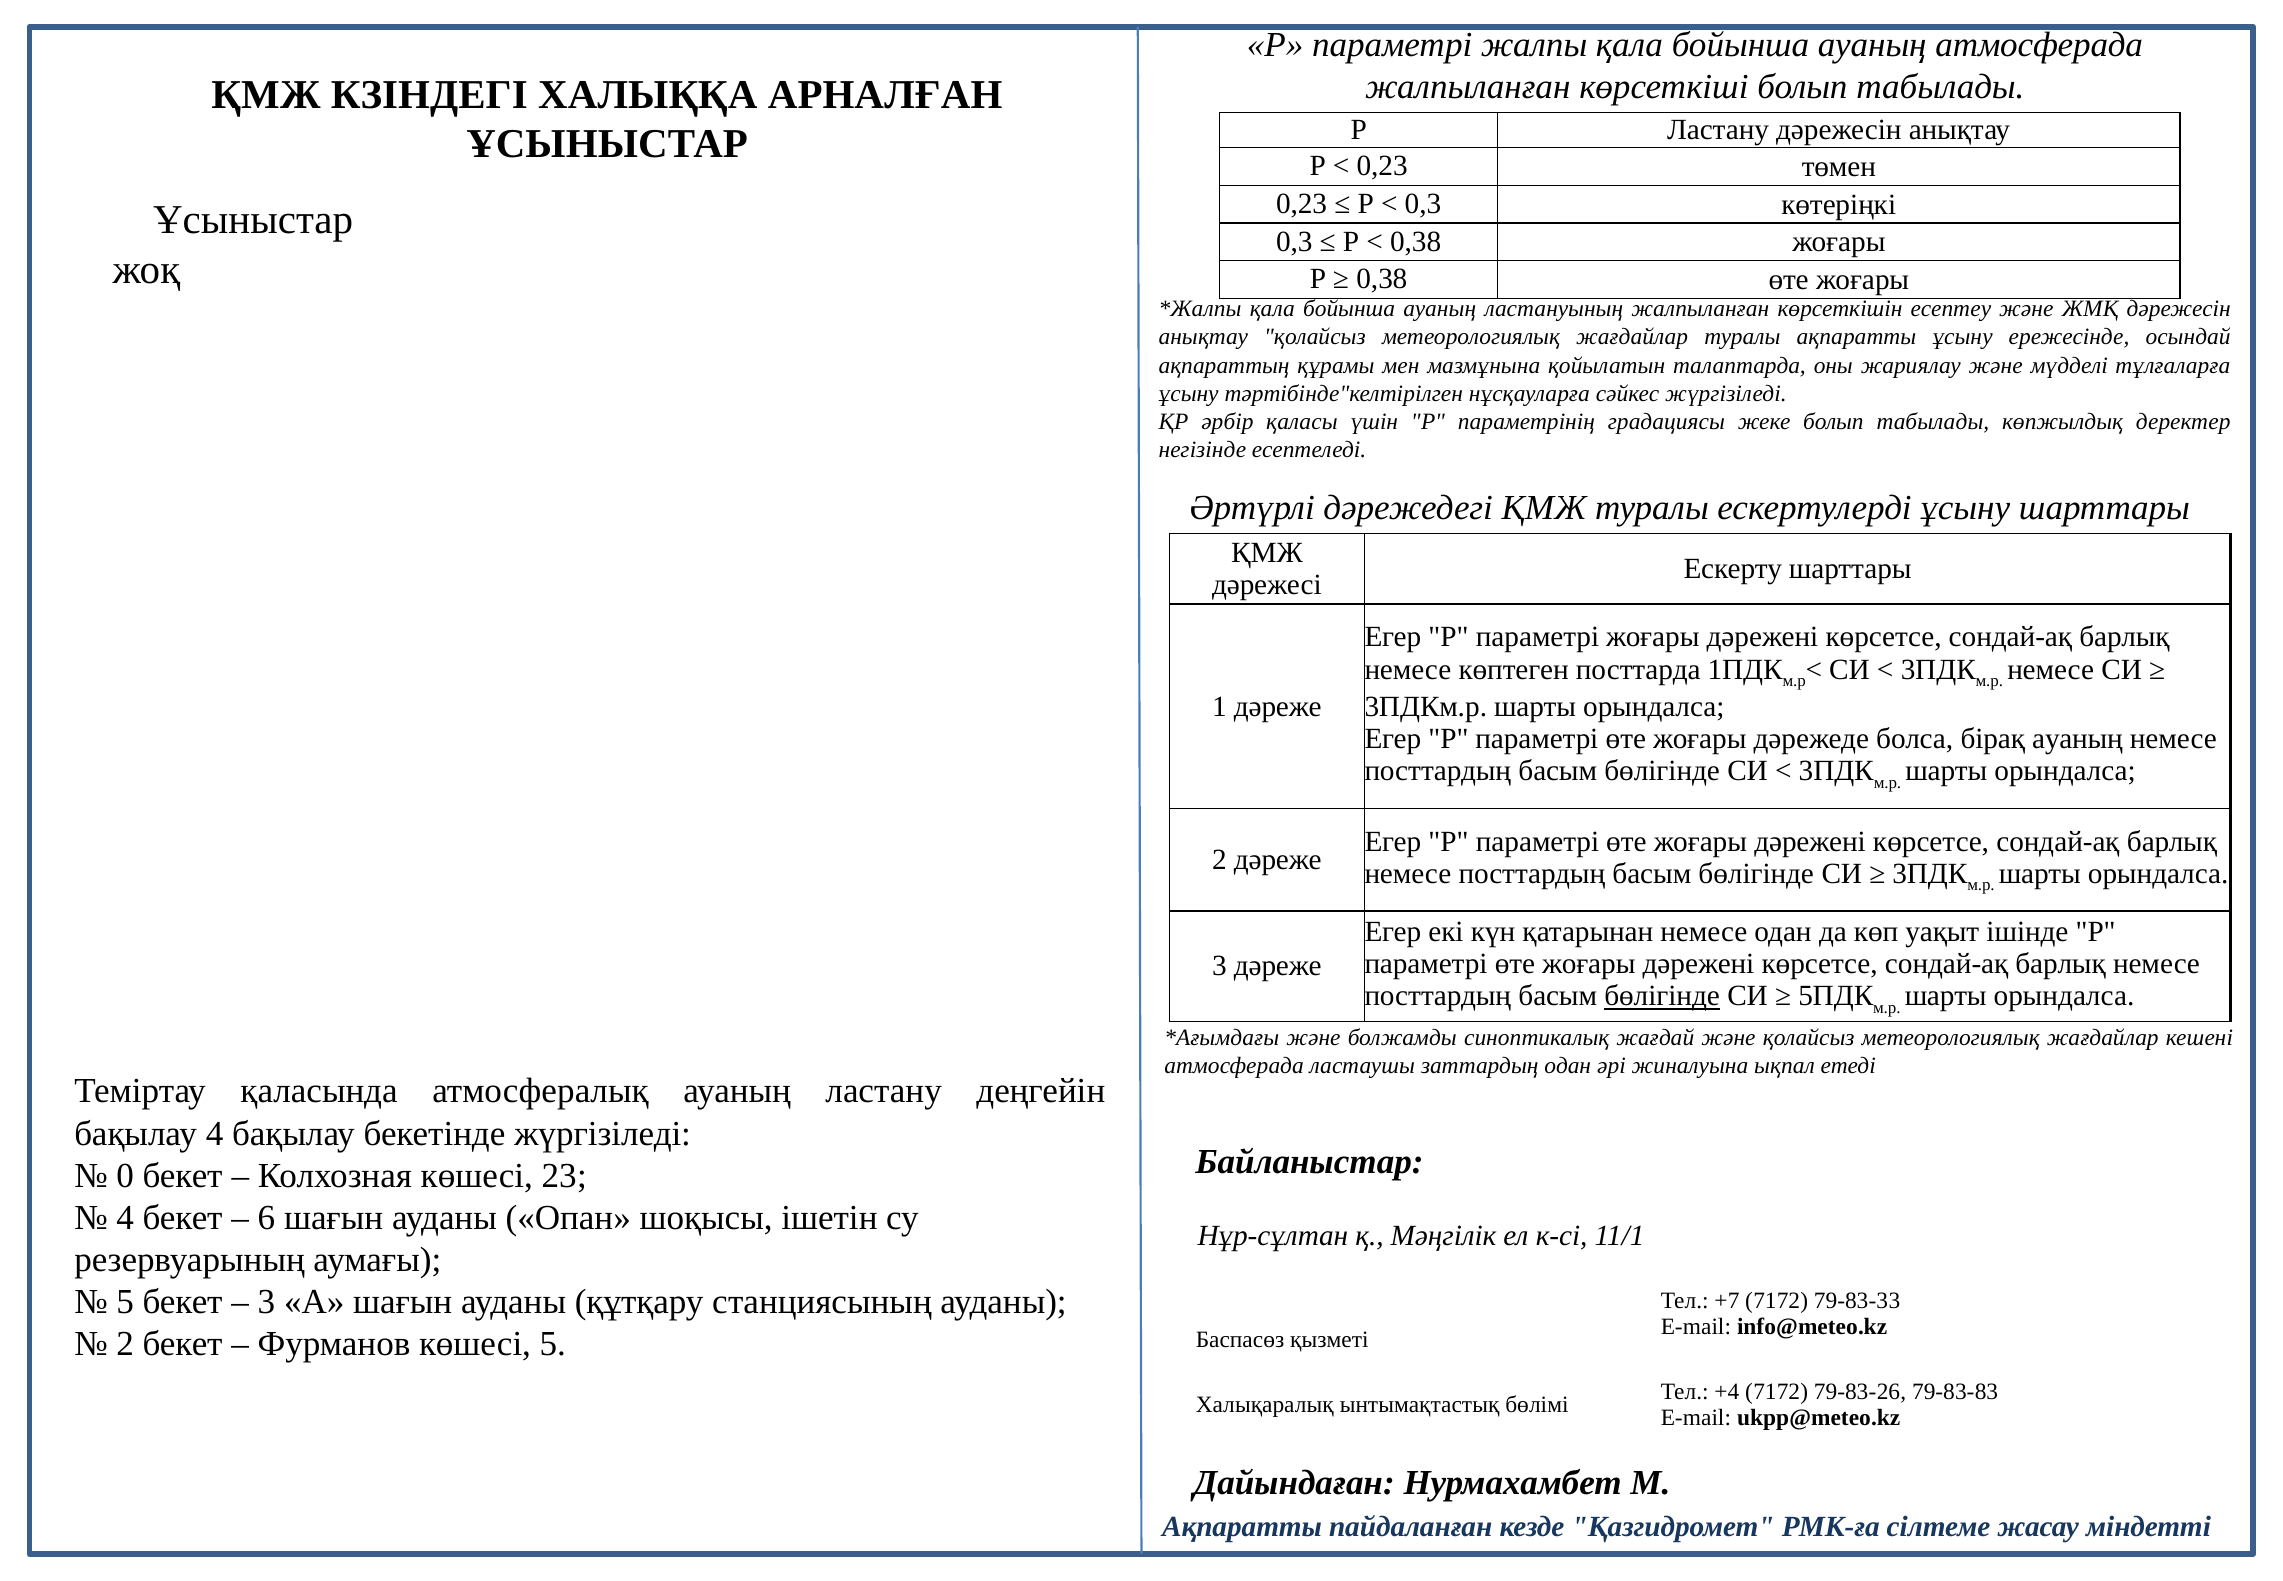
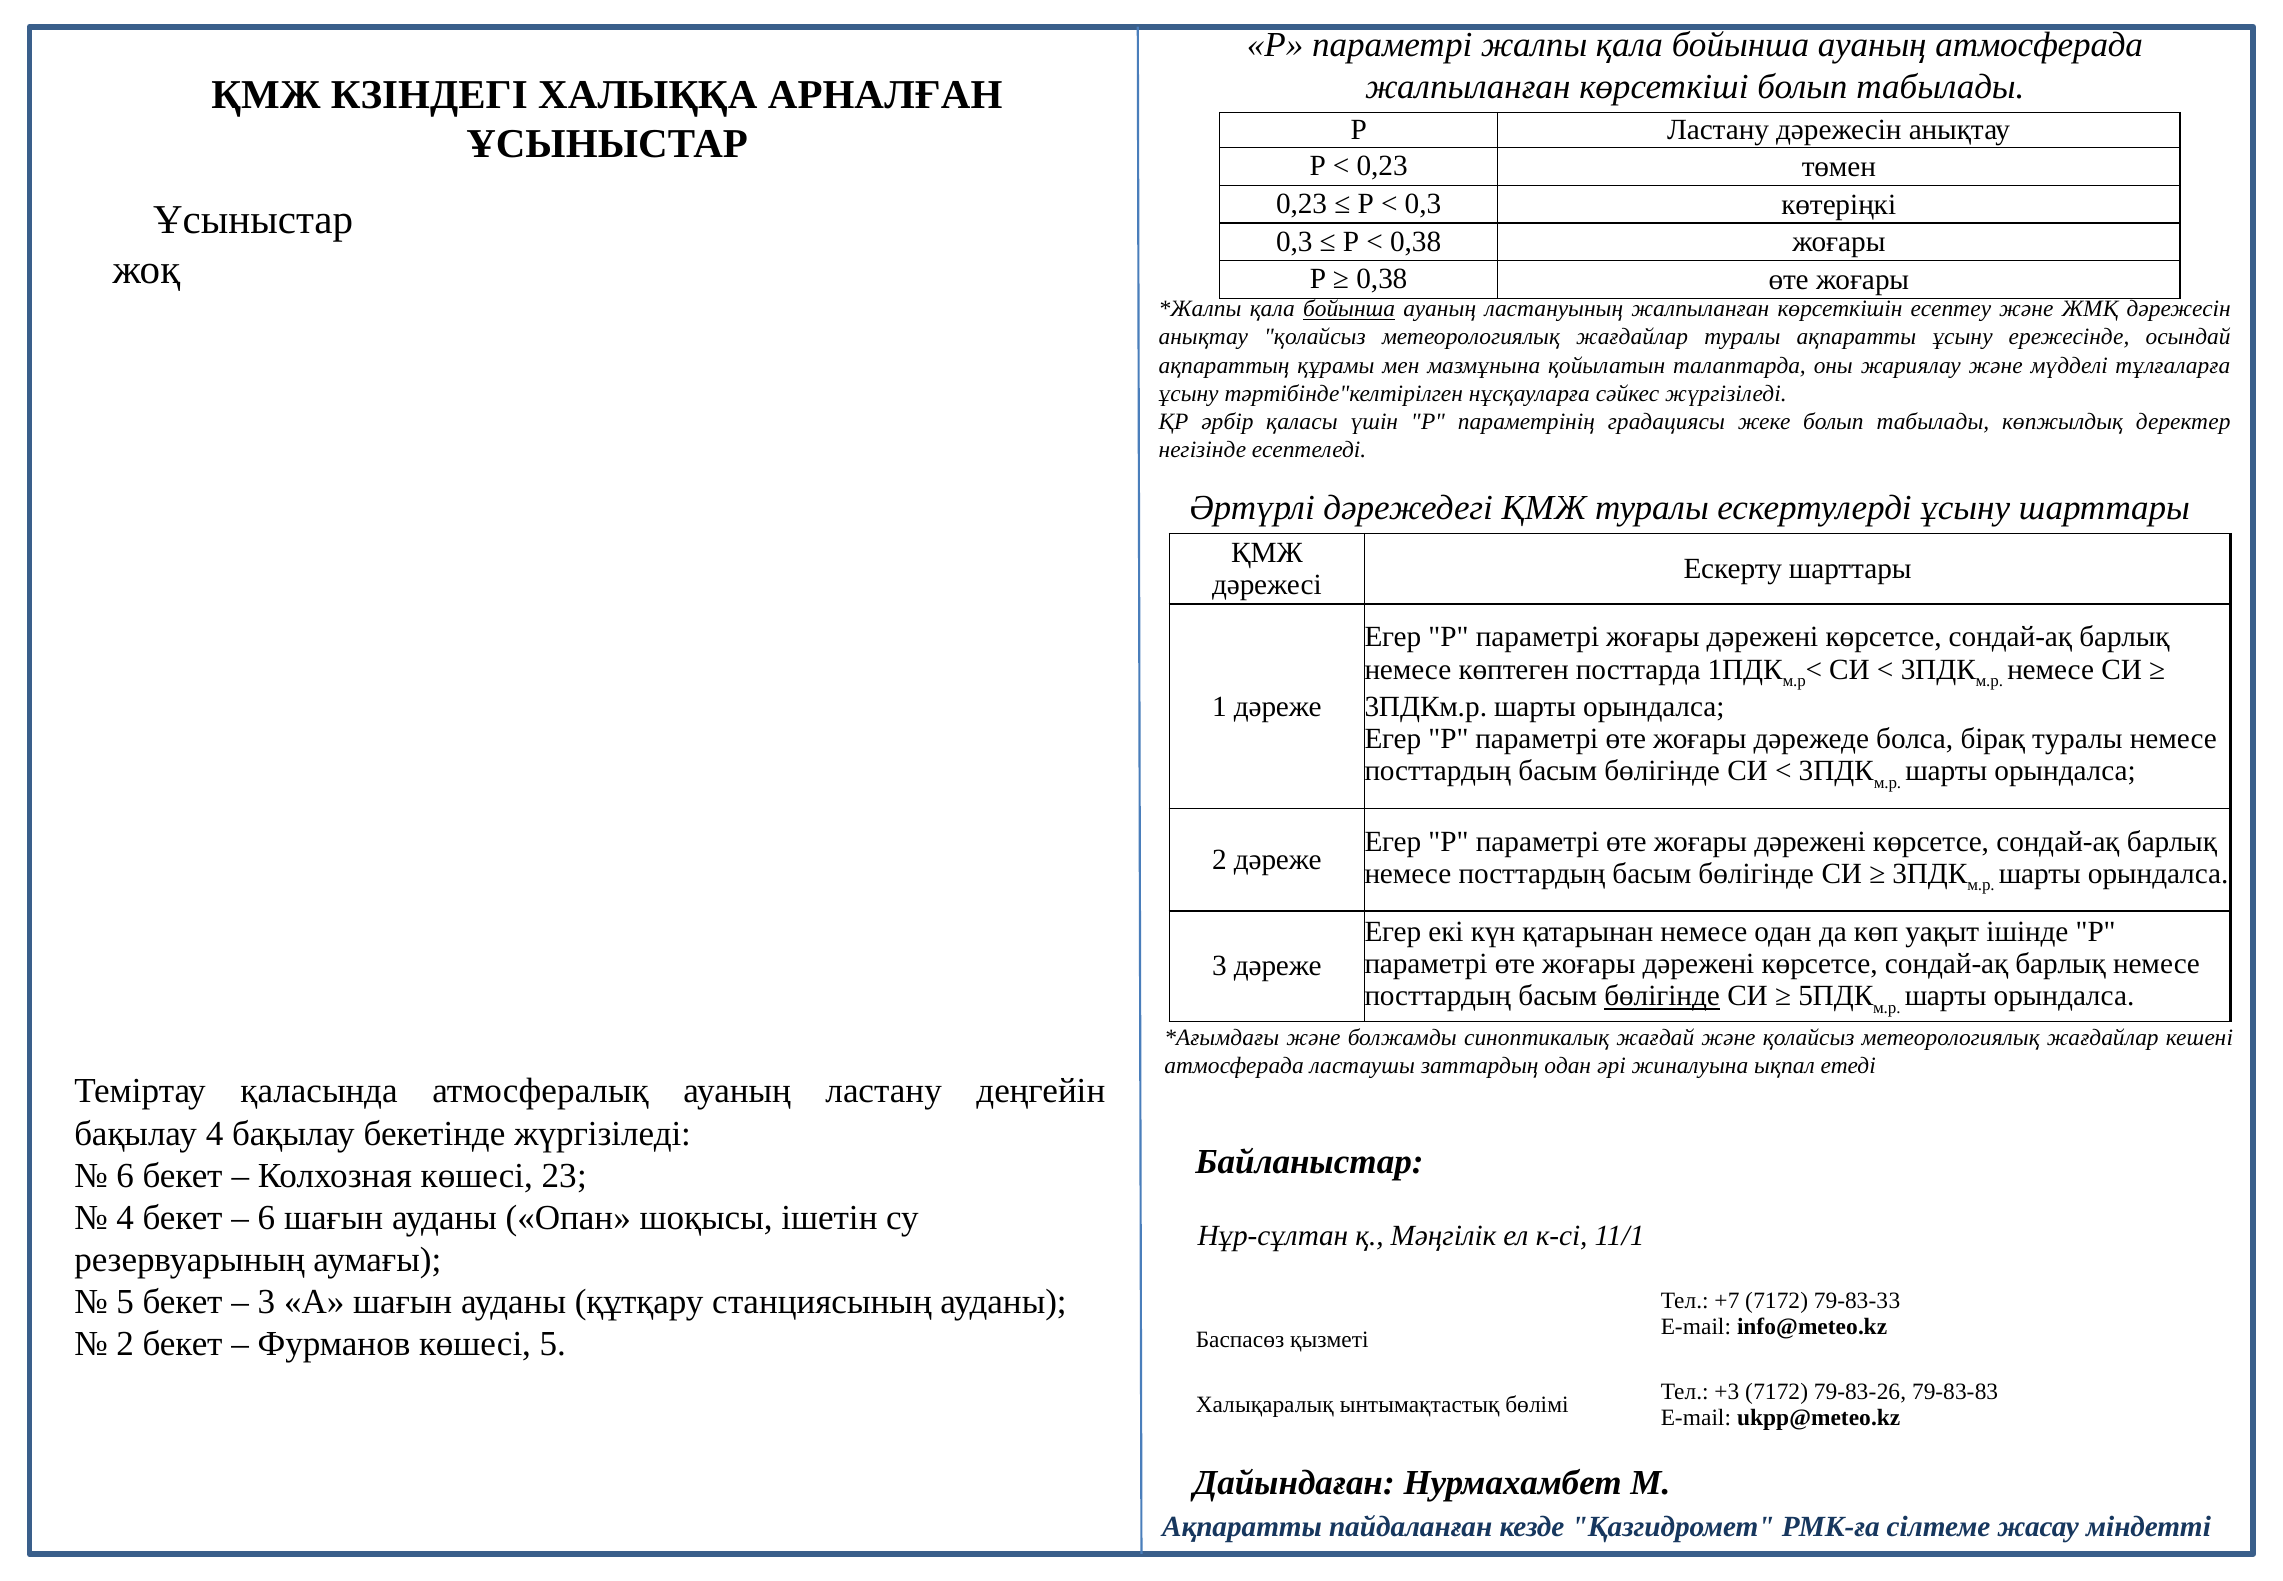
бойынша underline: none -> present (1349, 309)
бірақ ауаның: ауаның -> туралы (2077, 738)
0: 0 -> 6 (125, 1175)
+4: +4 -> +3 (1727, 1391)
